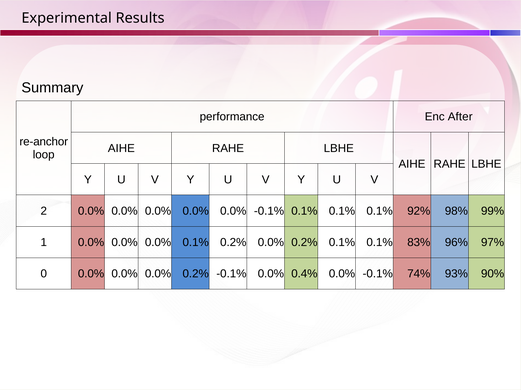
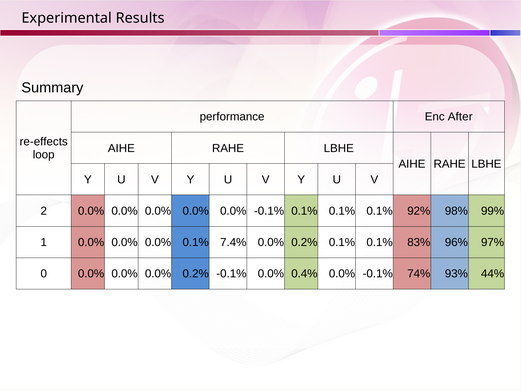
re-anchor: re-anchor -> re-effects (44, 142)
0.1% 0.2%: 0.2% -> 7.4% (233, 243)
90%: 90% -> 44% (493, 274)
